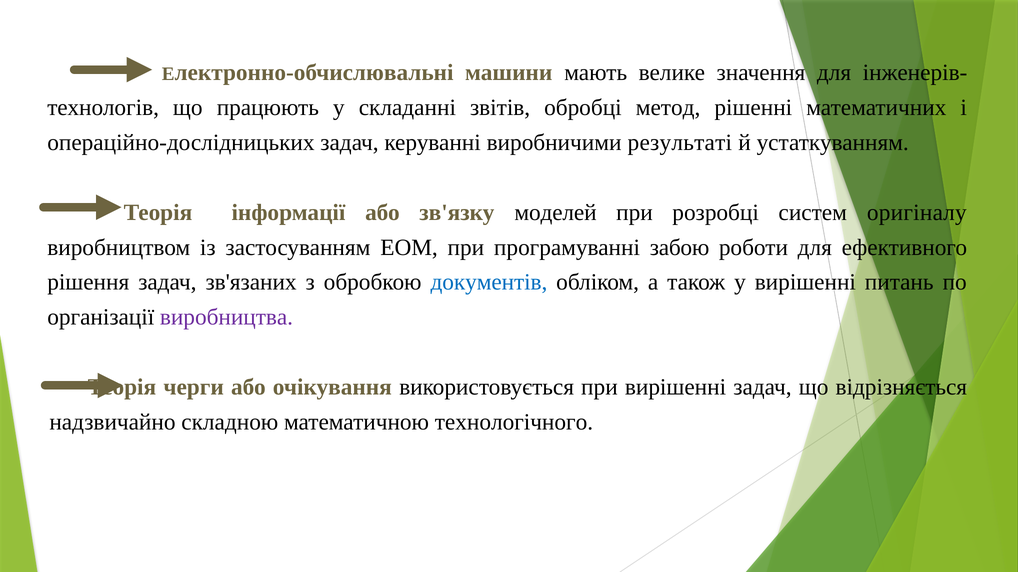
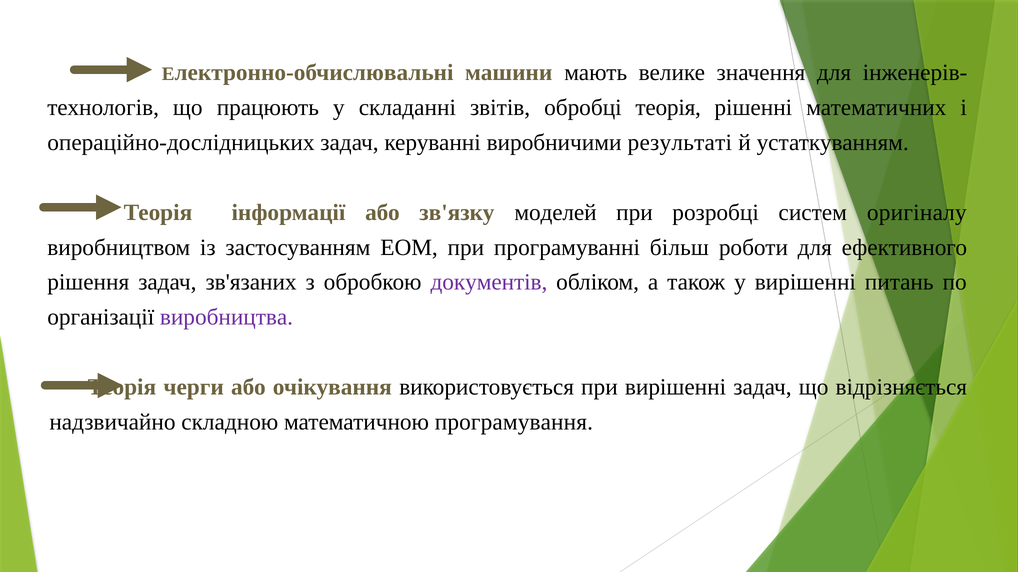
обробці метод: метод -> теорія (668, 108)
забою: забою -> більш (679, 248)
документів colour: blue -> purple (489, 283)
технологічного: технологічного -> програмування (514, 422)
